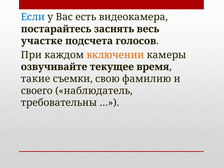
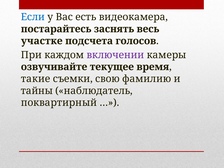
включении colour: orange -> purple (115, 55)
своего: своего -> тайны (37, 91)
требовательны: требовательны -> поквартирный (59, 103)
